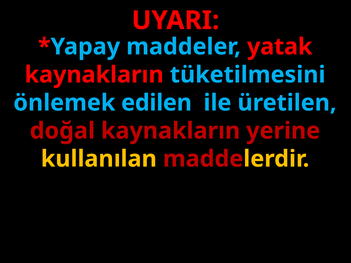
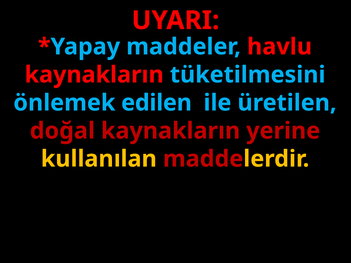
yatak: yatak -> havlu (280, 47)
